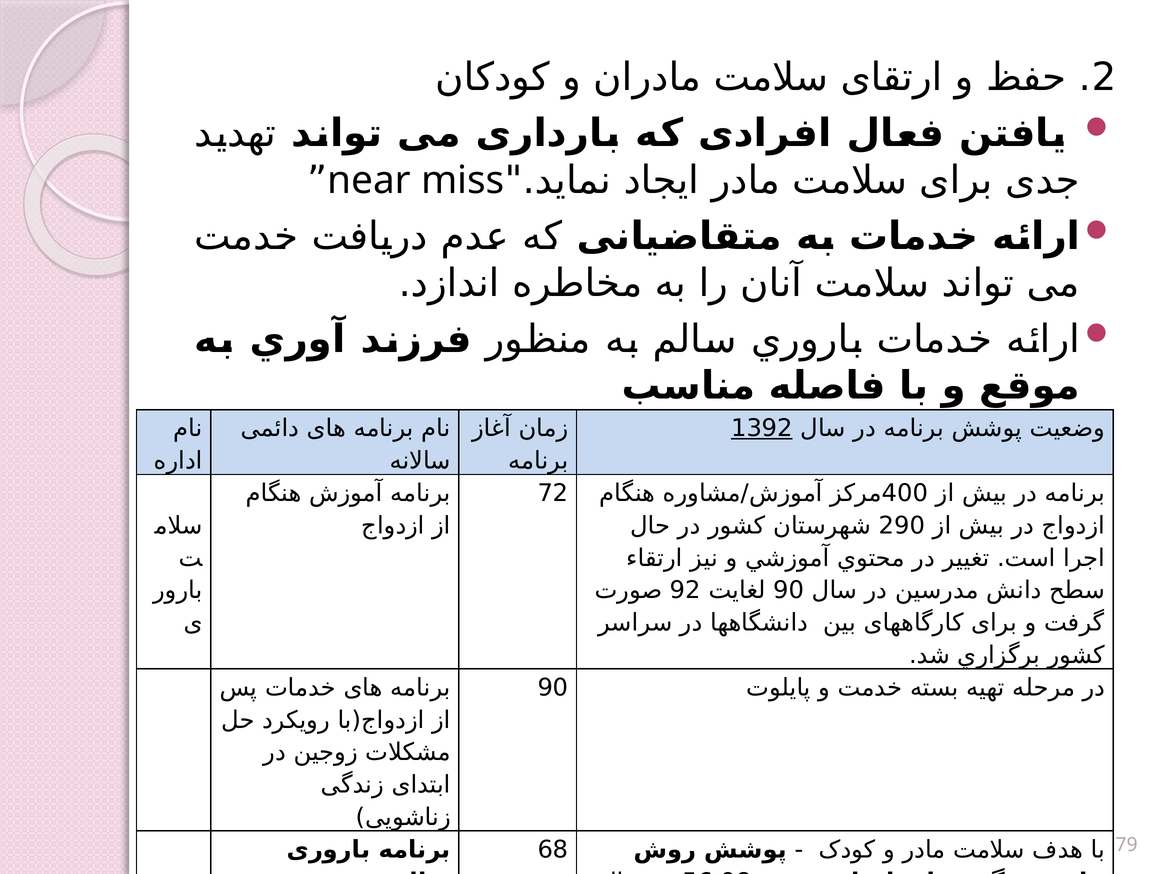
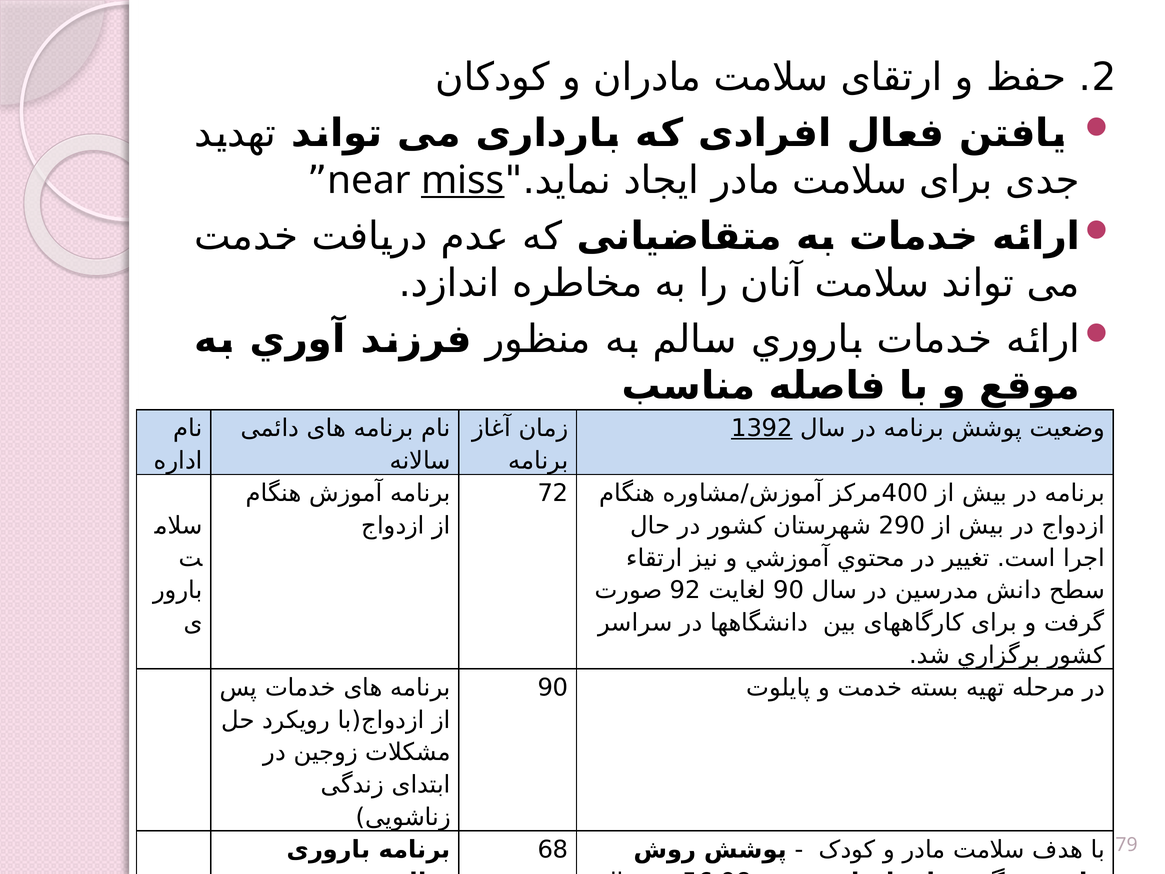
miss underline: none -> present (463, 180)
